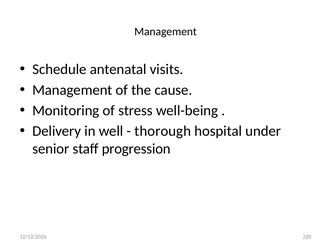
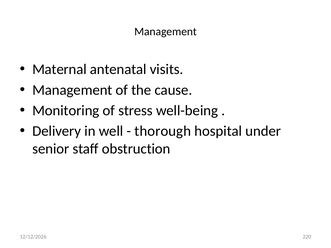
Schedule: Schedule -> Maternal (59, 69)
progression: progression -> obstruction (136, 149)
